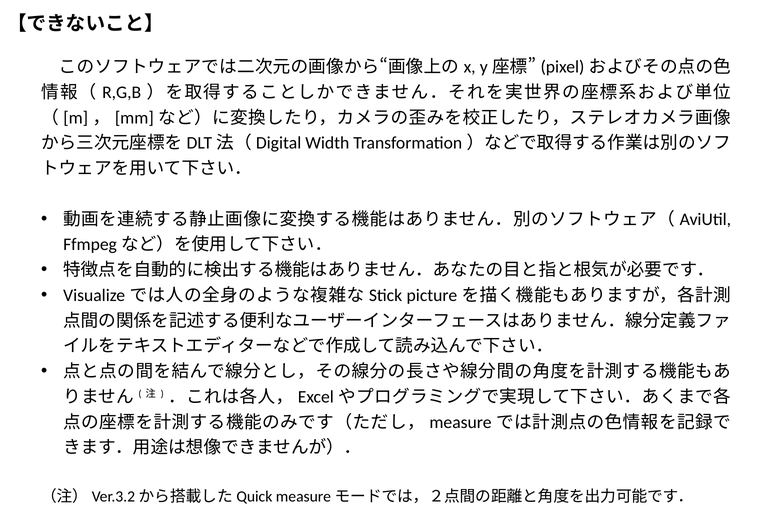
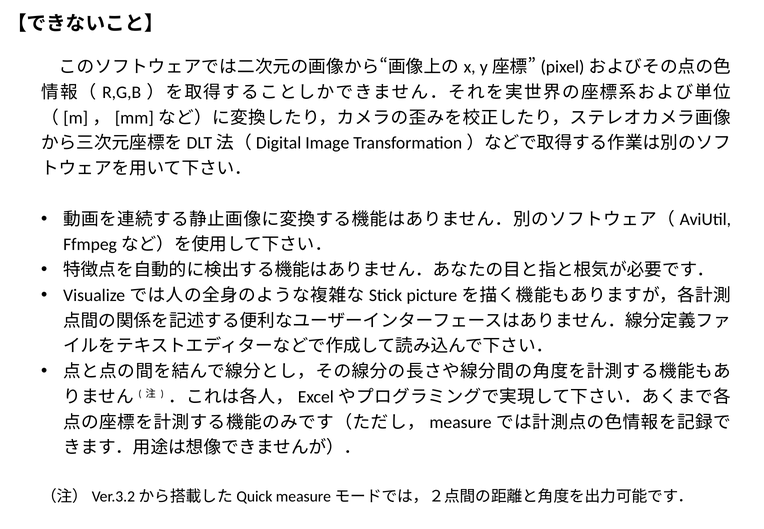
Width: Width -> Image (327, 143)
